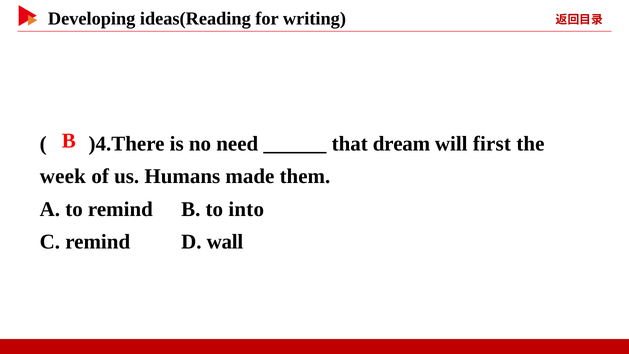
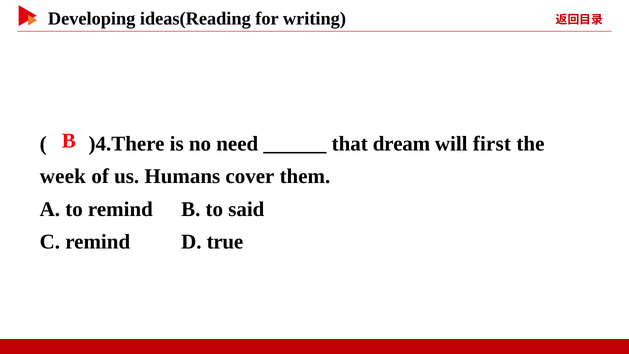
made: made -> cover (250, 176)
into: into -> said (246, 209)
wall: wall -> true (225, 242)
